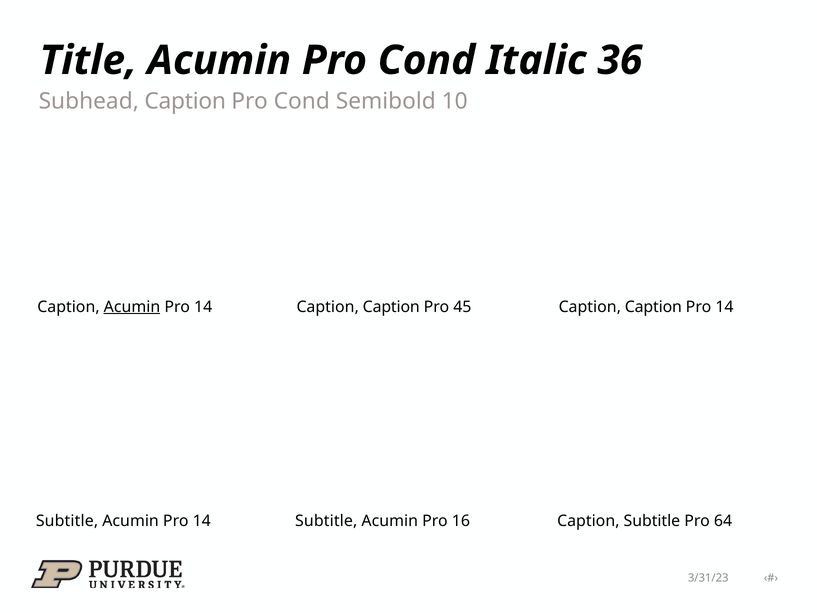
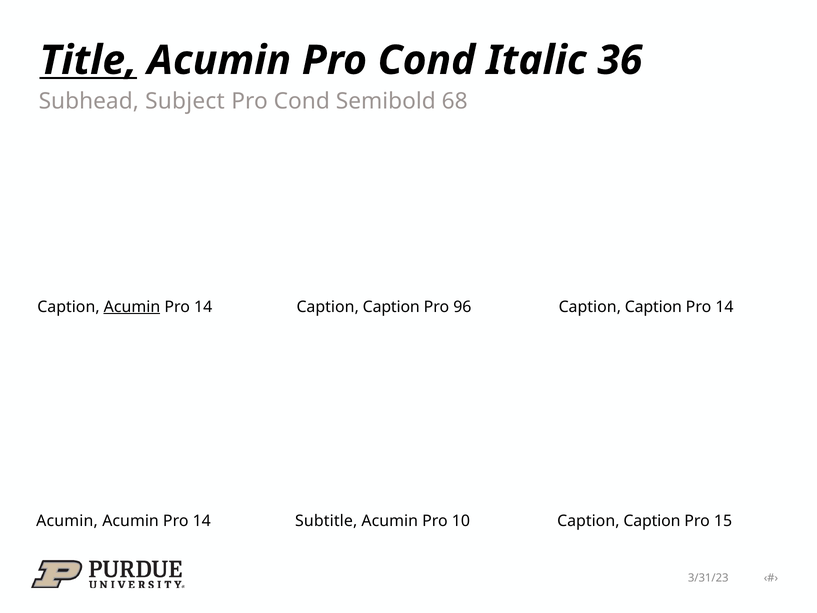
Title underline: none -> present (88, 60)
Subhead Caption: Caption -> Subject (185, 101)
10: 10 -> 68 (455, 101)
45: 45 -> 96 (462, 307)
Subtitle: Subtitle -> Acumin (67, 521)
16: 16 -> 10 (461, 521)
Subtitle: Subtitle -> Caption (652, 521)
64: 64 -> 15 (723, 521)
